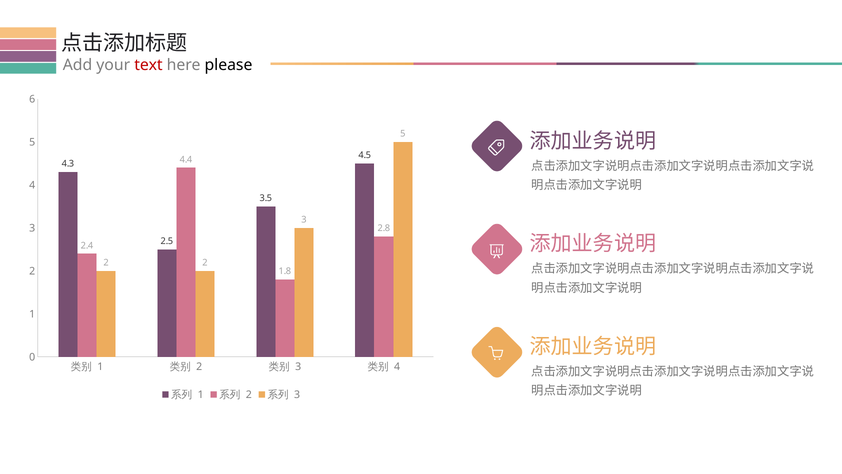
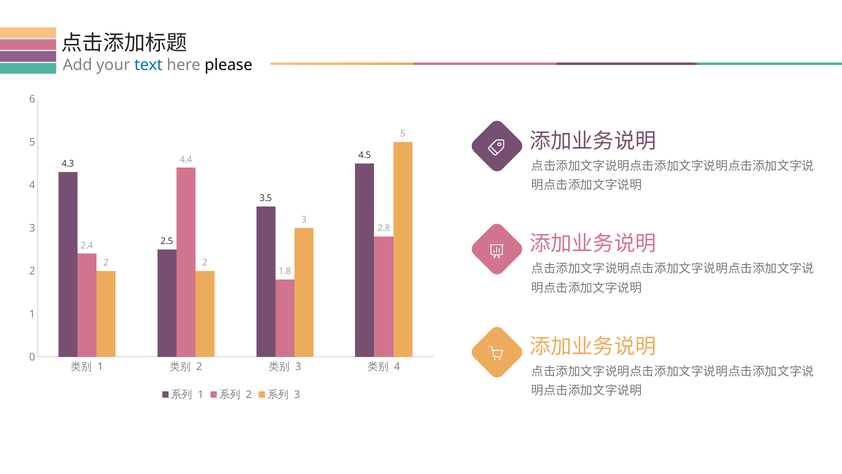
text colour: red -> blue (148, 65)
